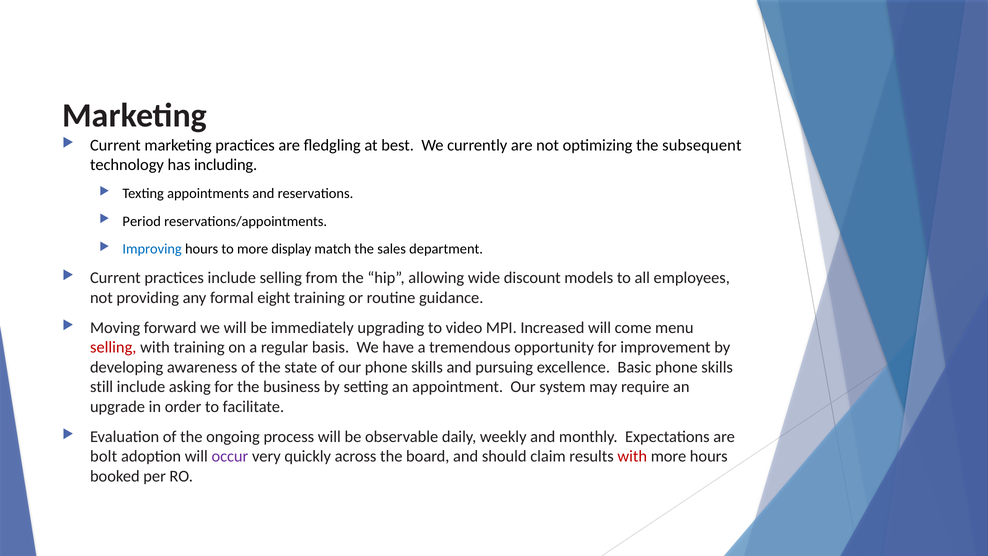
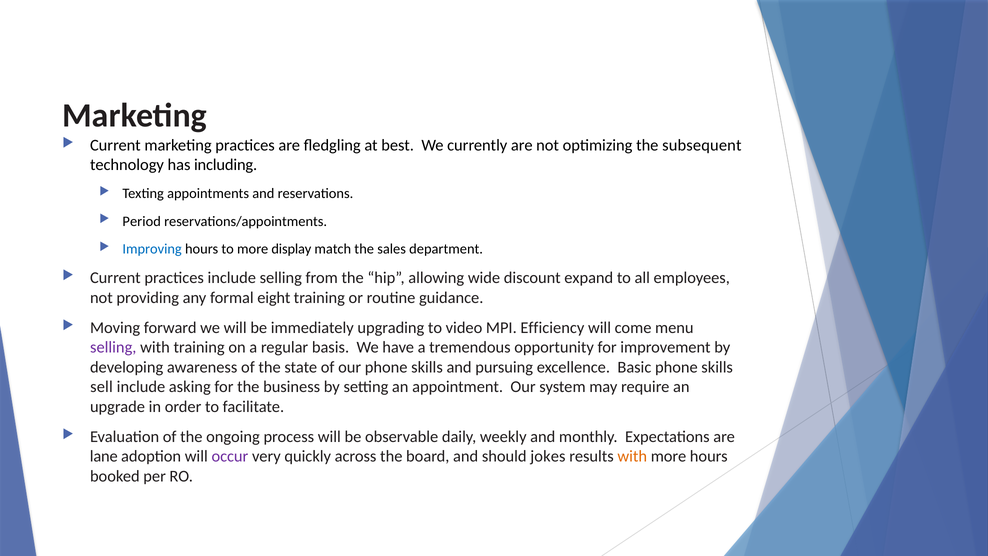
models: models -> expand (589, 278)
Increased: Increased -> Efficiency (552, 328)
selling colour: red -> purple (113, 347)
still: still -> sell (101, 387)
bolt: bolt -> lane (104, 456)
claim: claim -> jokes (548, 456)
with colour: red -> orange (632, 456)
